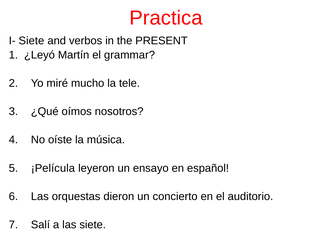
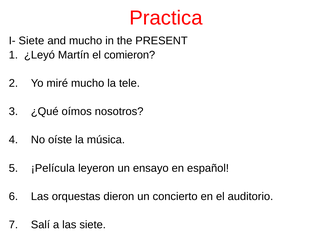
and verbos: verbos -> mucho (86, 41)
grammar: grammar -> comieron (130, 55)
